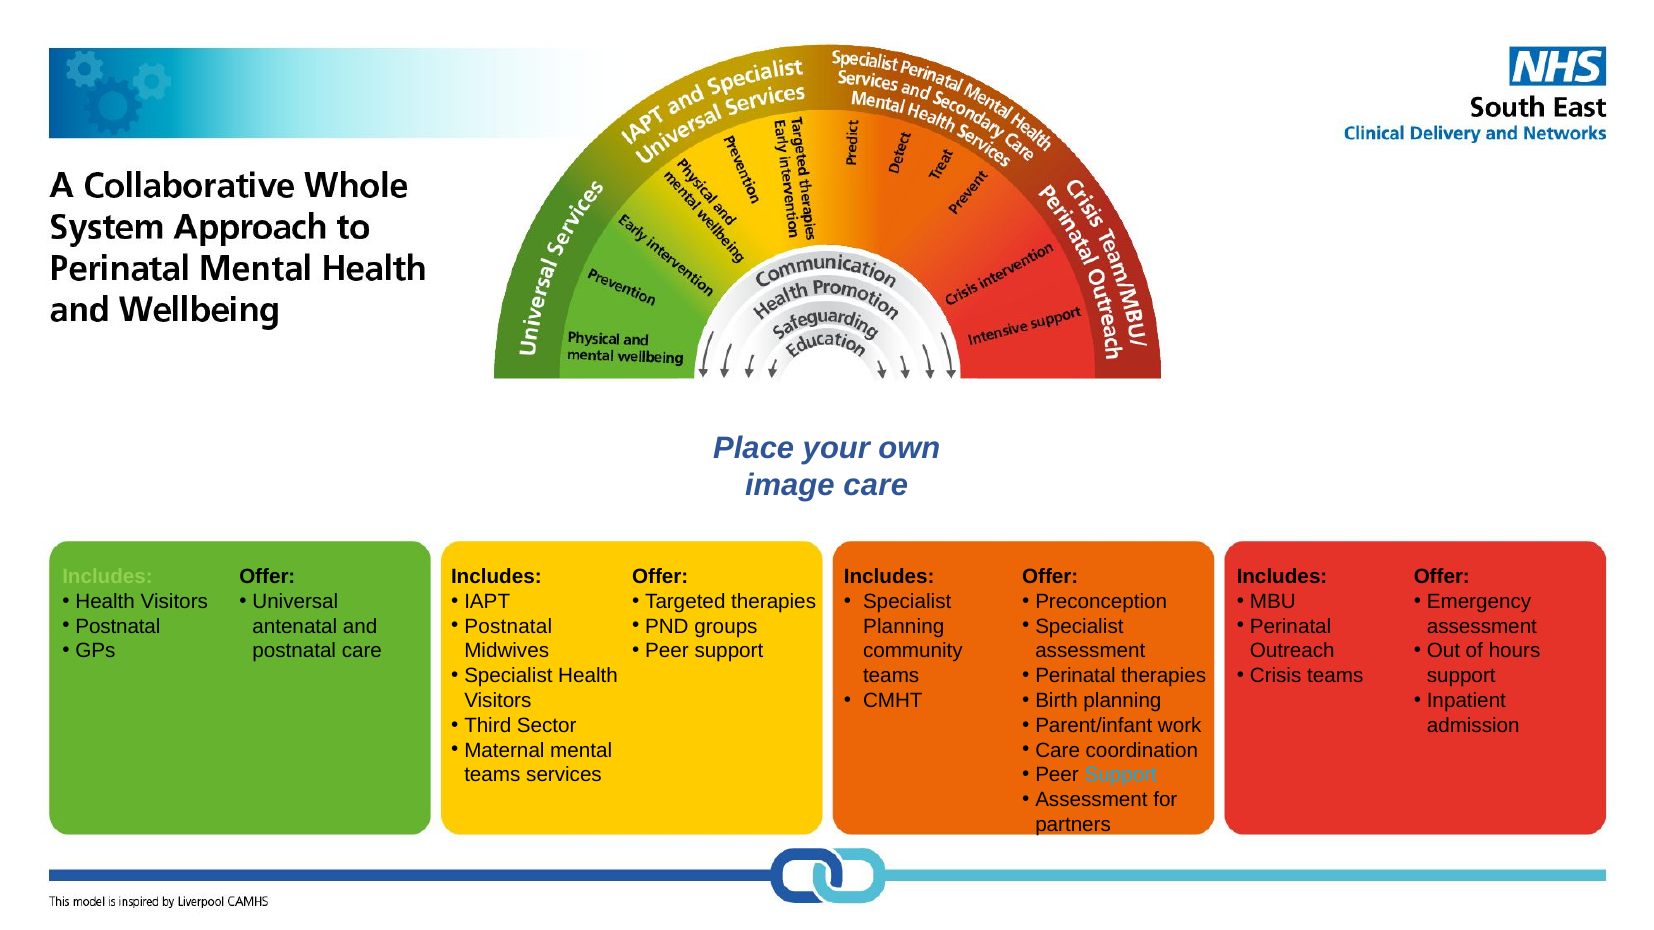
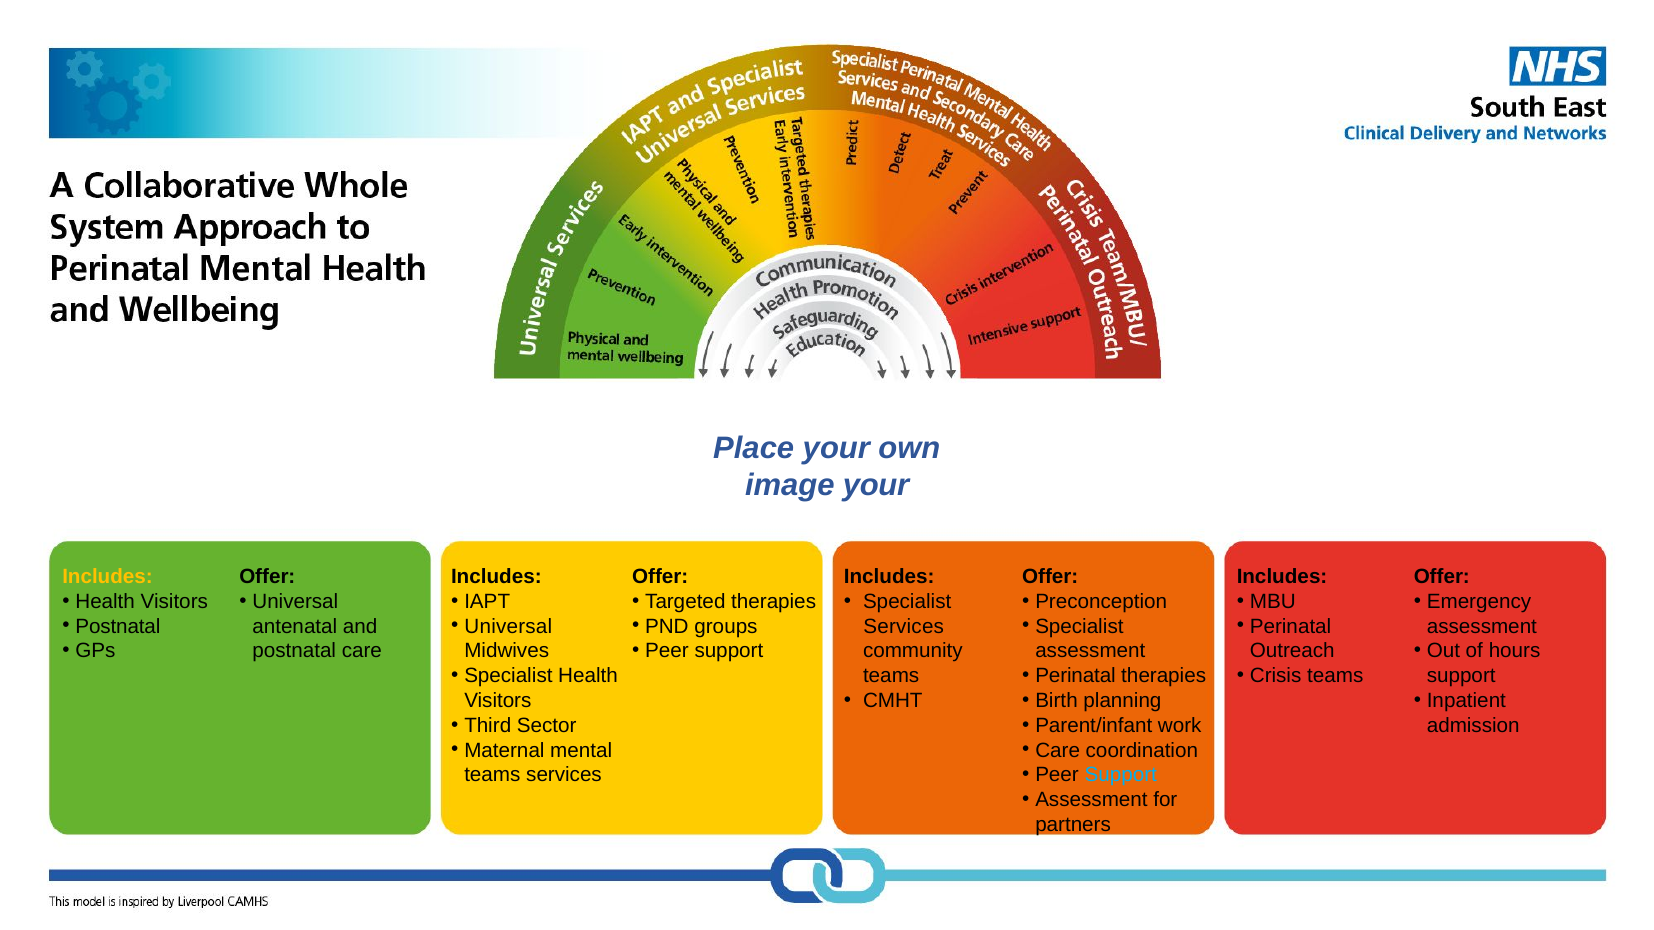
image care: care -> your (876, 485)
Includes colour: light green -> yellow (108, 577)
Postnatal: Postnatal -> Universal (508, 627)
Planning: Planning -> Services (904, 627)
